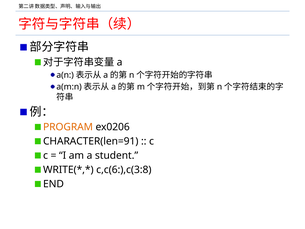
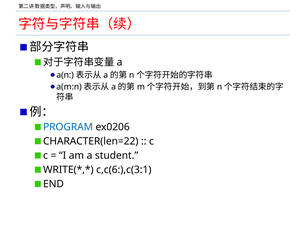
PROGRAM colour: orange -> blue (68, 127)
CHARACTER(len=91: CHARACTER(len=91 -> CHARACTER(len=22 (91, 141)
c,c(6:),c(3:8: c,c(6:),c(3:8 -> c,c(6:),c(3:1 (124, 170)
